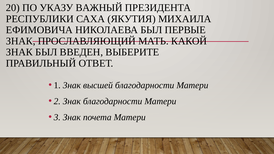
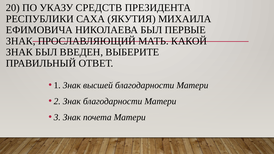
ВАЖНЫЙ: ВАЖНЫЙ -> СРЕДСТВ (99, 8)
